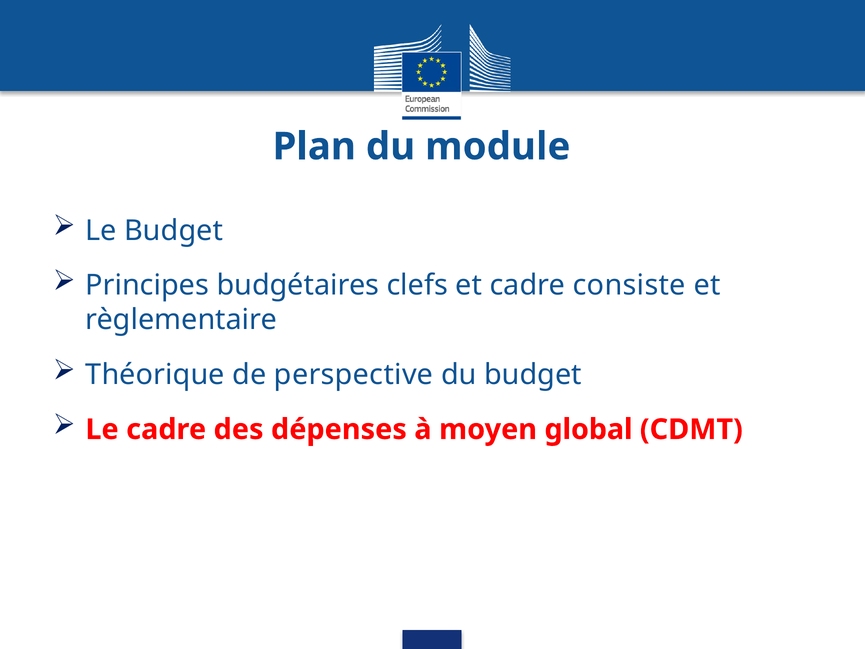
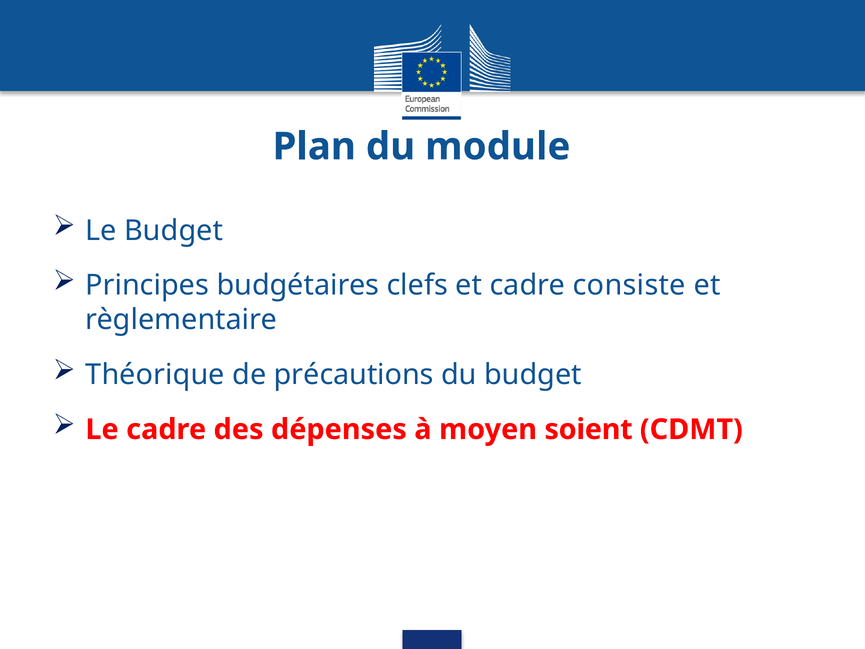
perspective: perspective -> précautions (354, 375)
global: global -> soient (589, 429)
